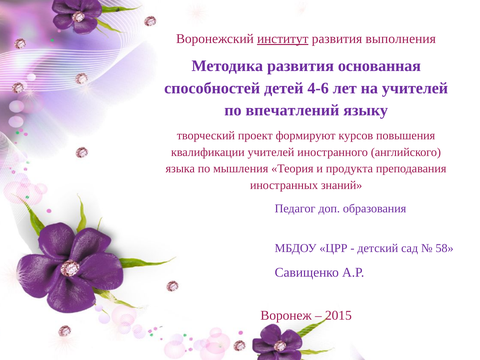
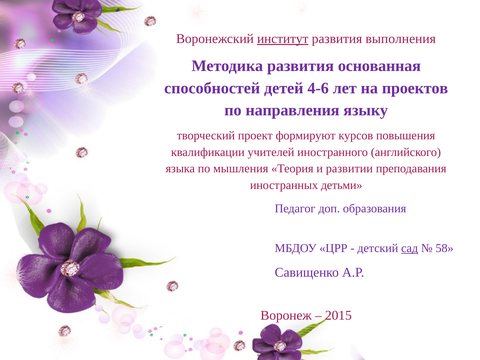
на учителей: учителей -> проектов (415, 88)
впечатлений: впечатлений -> направления (293, 110)
продукта: продукта -> развитии (349, 169)
знаний: знаний -> детьми (342, 185)
сад underline: none -> present (410, 248)
